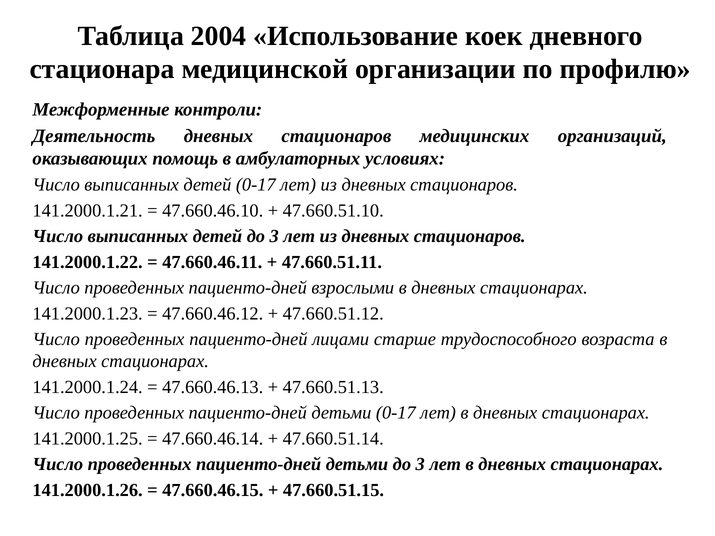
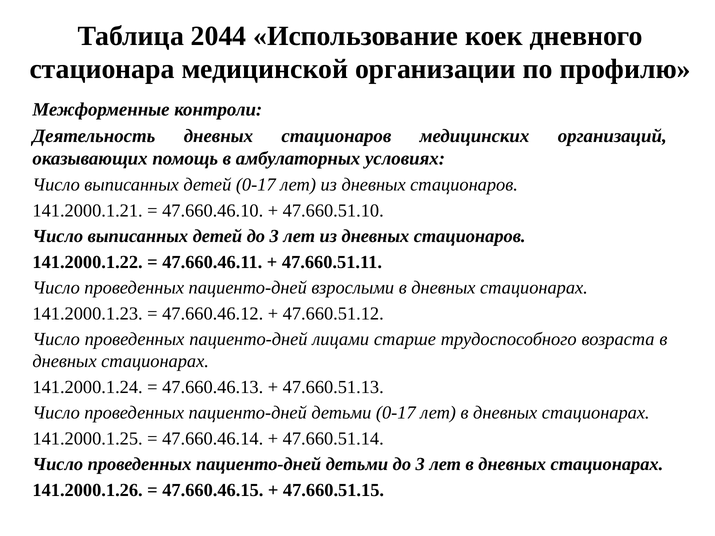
2004: 2004 -> 2044 (219, 36)
